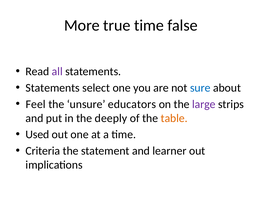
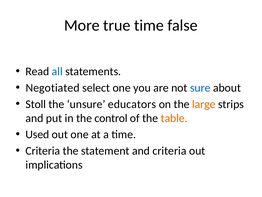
all colour: purple -> blue (57, 71)
Statements: Statements -> Negotiated (53, 88)
Feel: Feel -> Stoll (36, 104)
large colour: purple -> orange (204, 104)
deeply: deeply -> control (111, 118)
and learner: learner -> criteria (169, 150)
